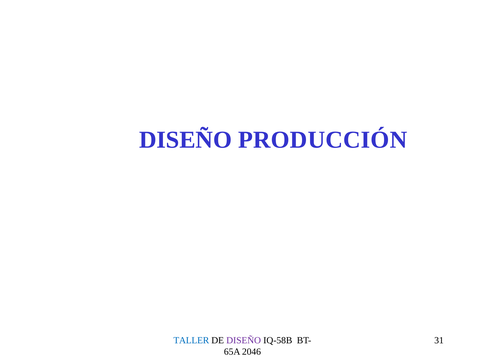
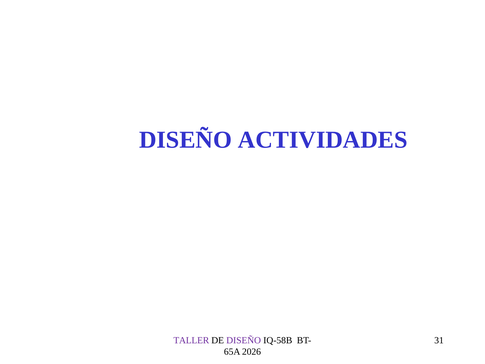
PRODUCCIÓN: PRODUCCIÓN -> ACTIVIDADES (323, 140)
TALLER colour: blue -> purple (191, 340)
2046: 2046 -> 2026 (251, 351)
